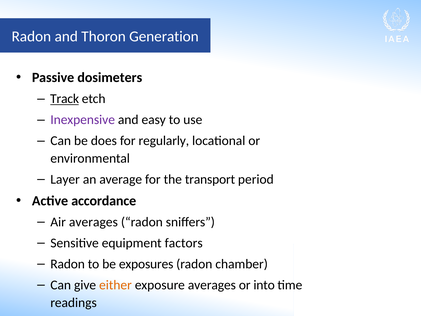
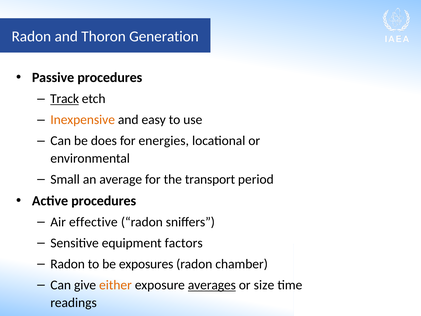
Passive dosimeters: dosimeters -> procedures (110, 78)
Inexpensive colour: purple -> orange (83, 120)
regularly: regularly -> energies (164, 141)
Layer: Layer -> Small (65, 179)
Active accordance: accordance -> procedures (104, 201)
Air averages: averages -> effective (93, 222)
averages underline: none -> present (212, 285)
into: into -> size (264, 285)
